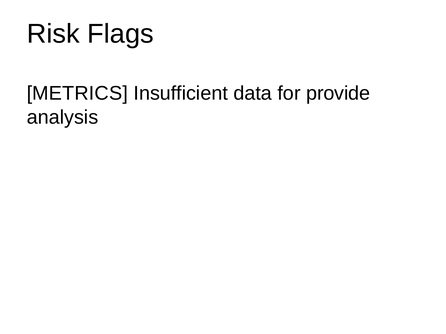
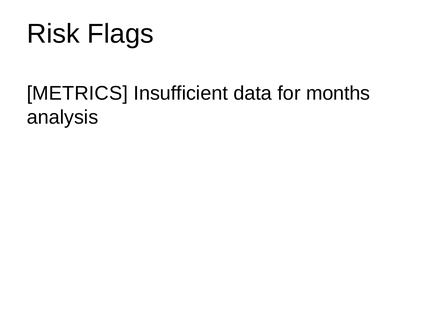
provide: provide -> months (338, 94)
